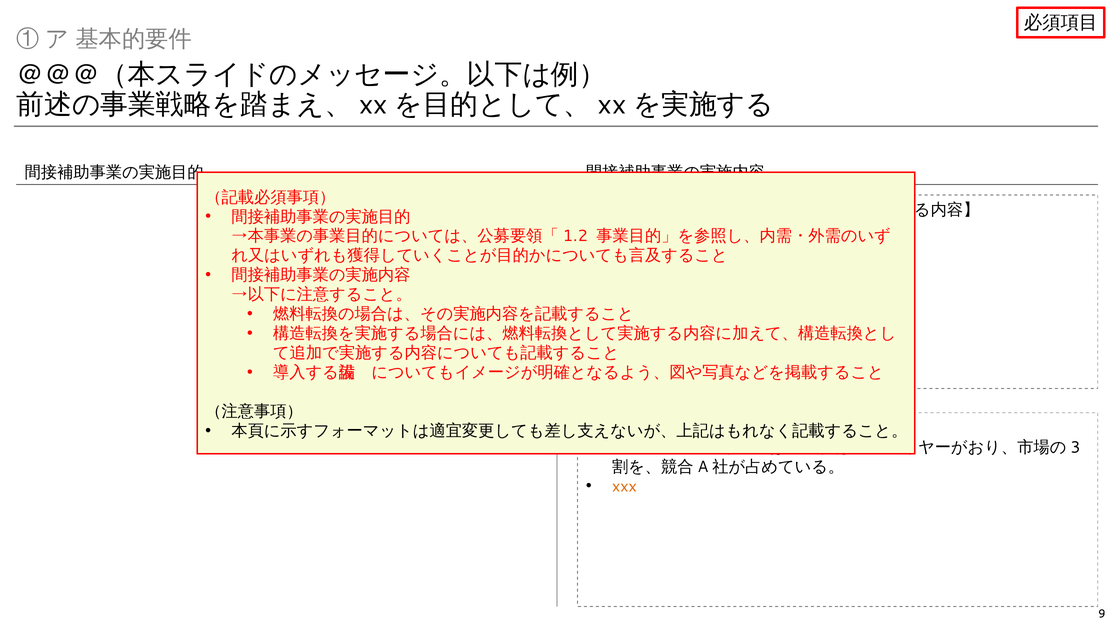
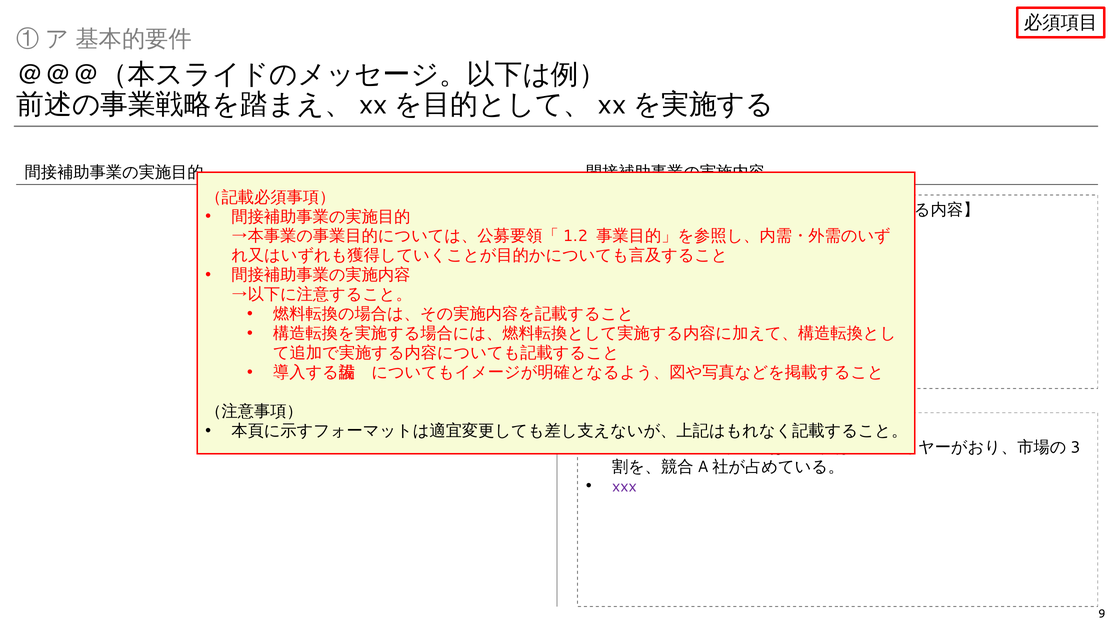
xxx colour: orange -> purple (624, 486)
